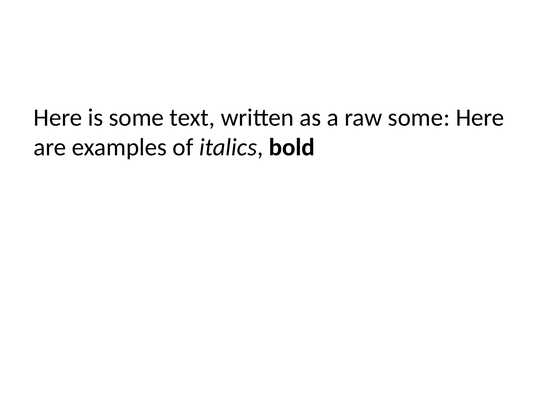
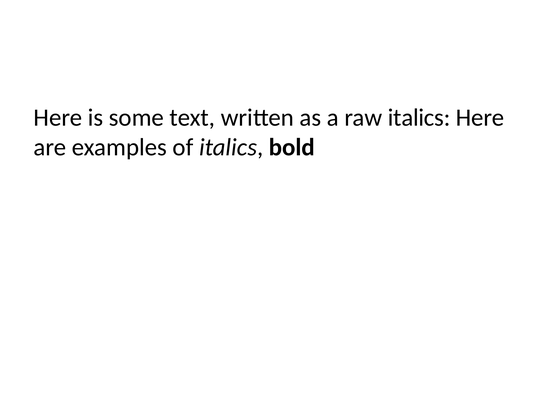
raw some: some -> italics (419, 117)
